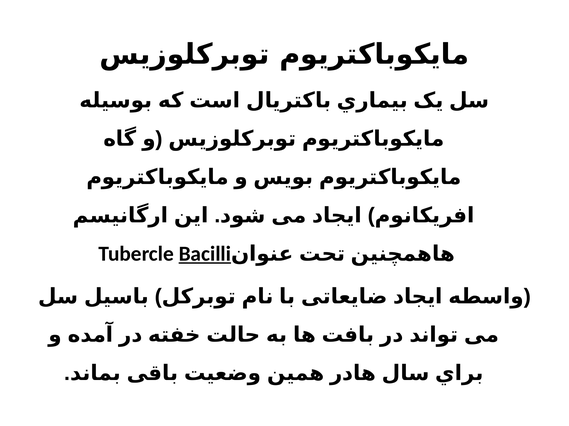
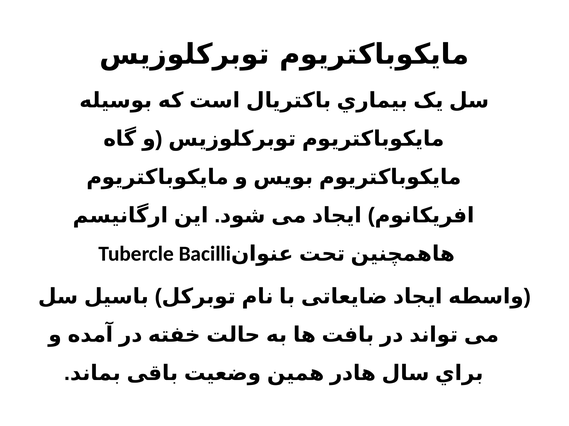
Bacilli underline: present -> none (205, 254)
